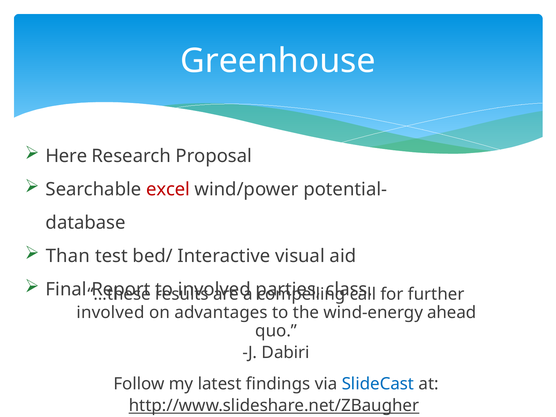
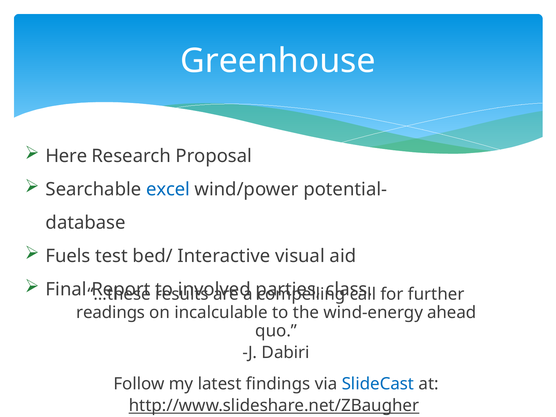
excel colour: red -> blue (168, 189)
Than: Than -> Fuels (68, 256)
involved: involved -> readings (111, 312)
advantages: advantages -> incalculable (221, 312)
